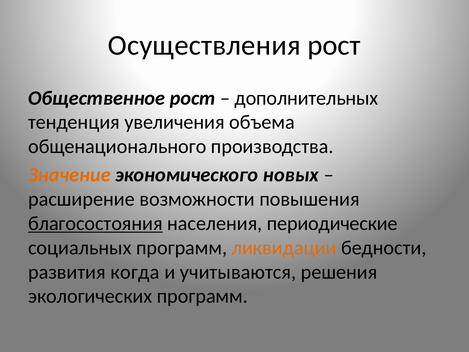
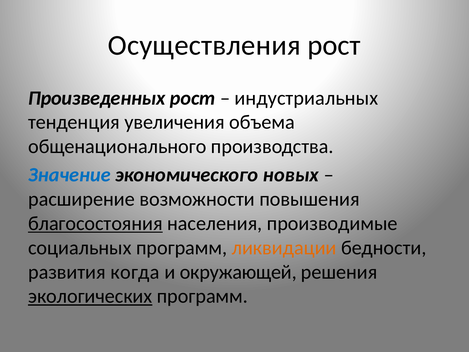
Общественное: Общественное -> Произведенных (97, 98)
дополнительных: дополнительных -> индустриальных (306, 98)
Значение colour: orange -> blue (69, 175)
периодические: периодические -> производимые (332, 223)
учитываются: учитываются -> окружающей (238, 272)
экологических underline: none -> present (90, 296)
